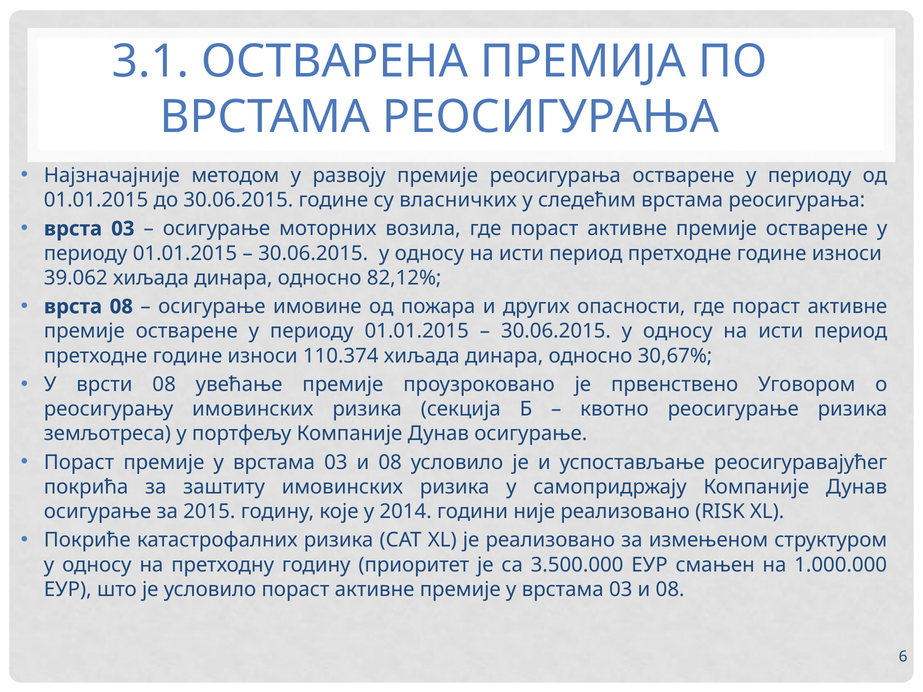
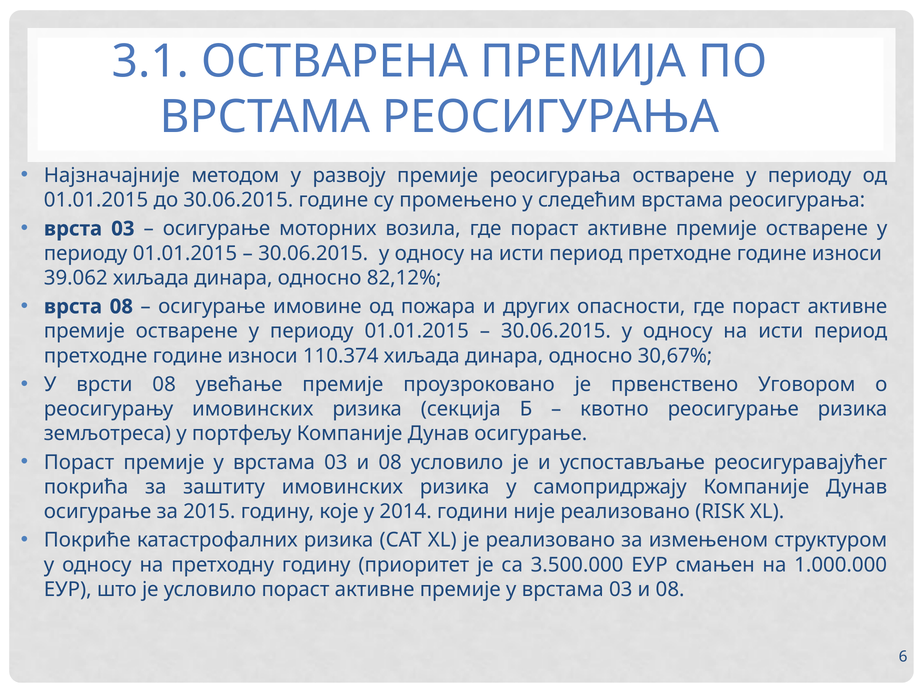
власничких: власничких -> промењено (458, 200)
